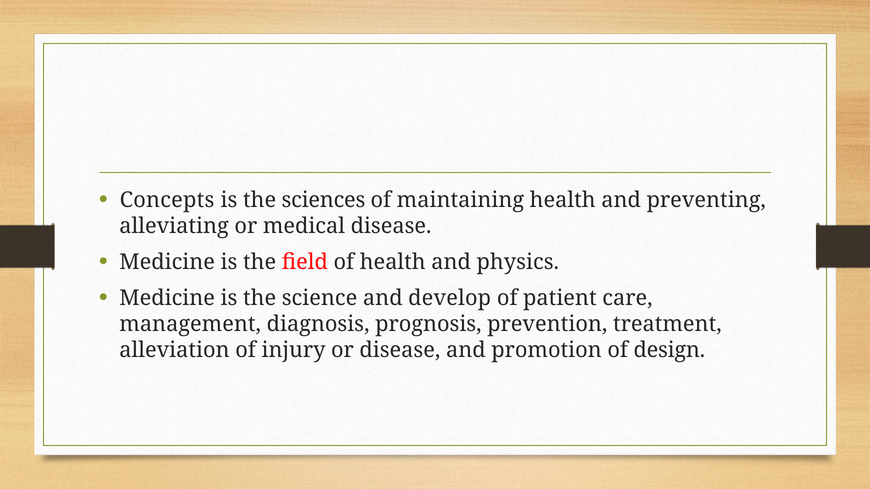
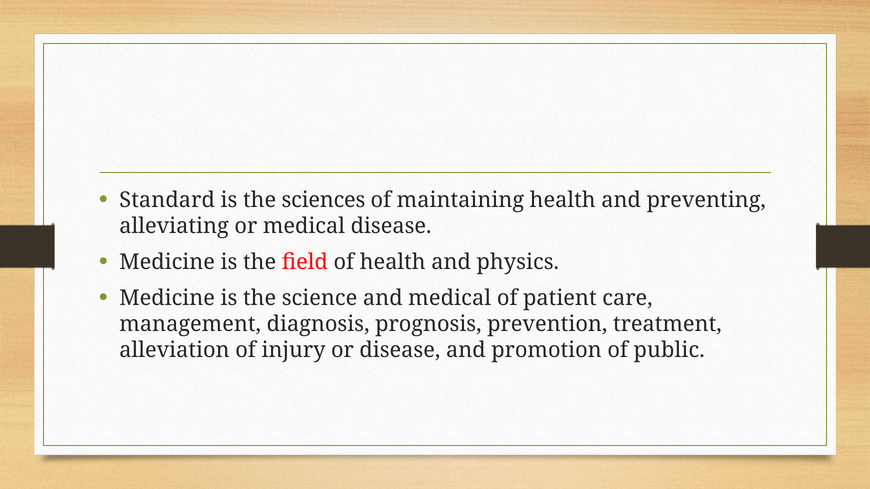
Concepts: Concepts -> Standard (167, 200)
and develop: develop -> medical (450, 298)
design: design -> public (669, 350)
